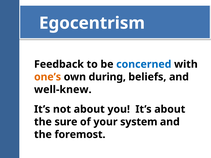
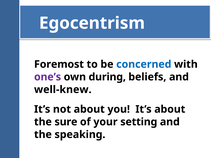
Feedback: Feedback -> Foremost (59, 64)
one’s colour: orange -> purple (48, 77)
system: system -> setting (139, 122)
foremost: foremost -> speaking (80, 135)
